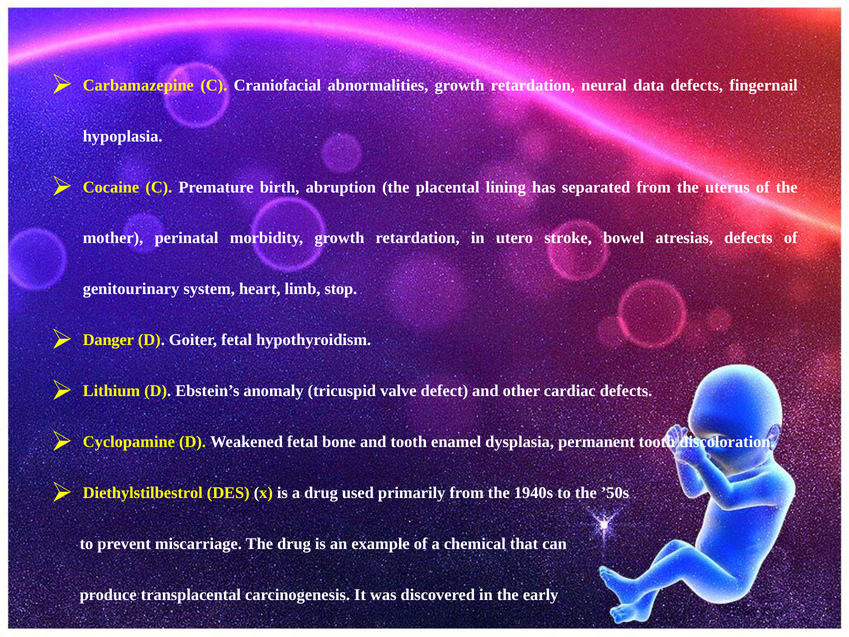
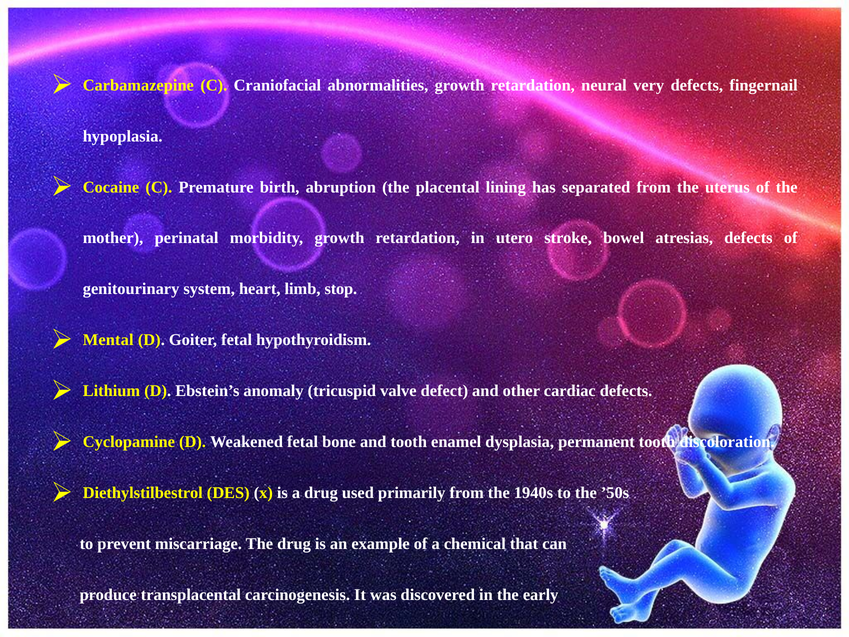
data: data -> very (649, 85)
Danger: Danger -> Mental (108, 340)
